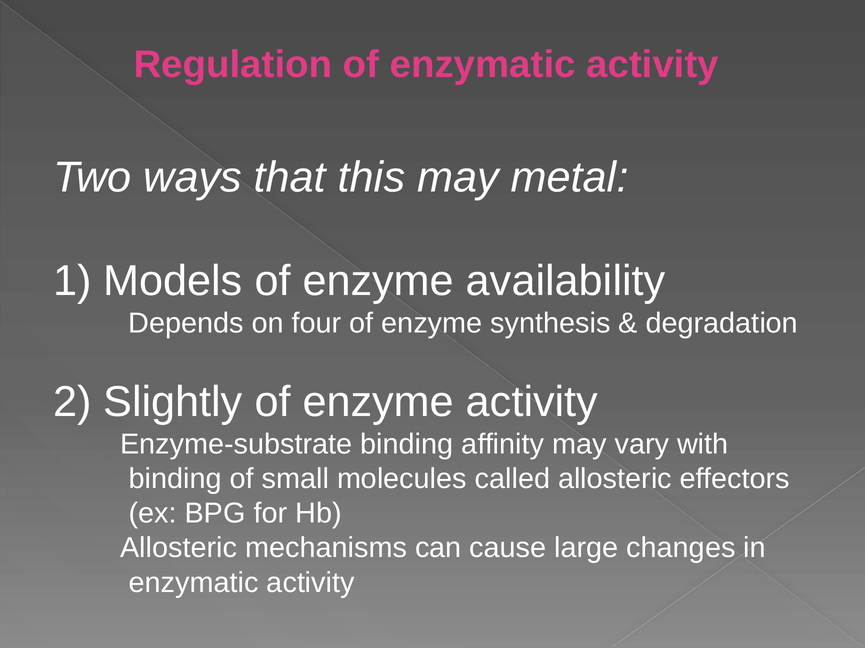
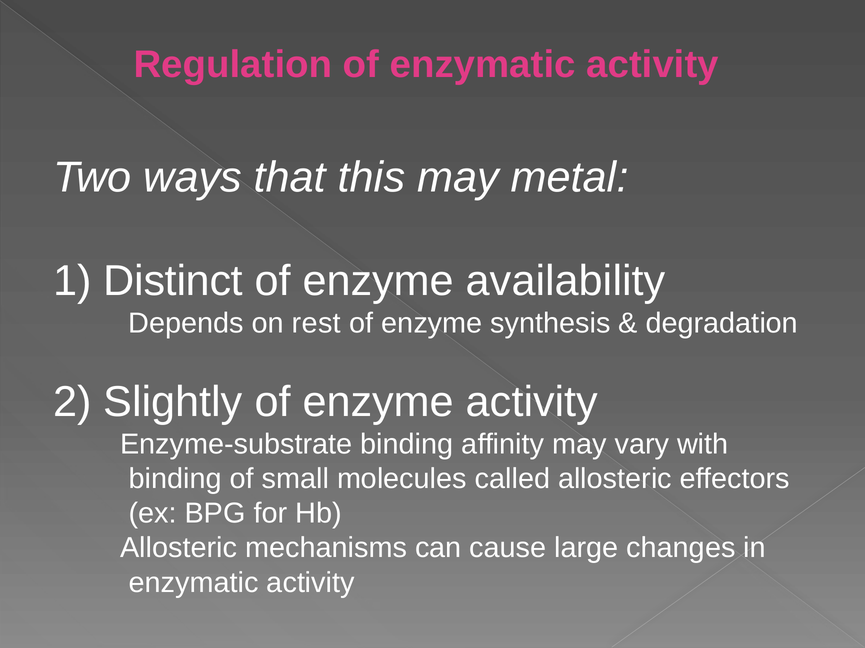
Models: Models -> Distinct (173, 281)
four: four -> rest (316, 324)
